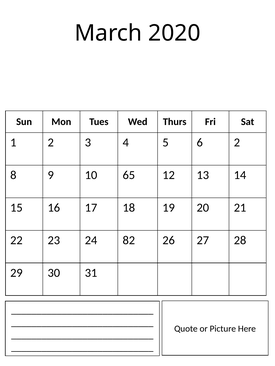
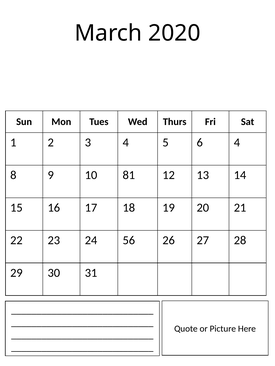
6 2: 2 -> 4 (237, 143)
65: 65 -> 81 (129, 175)
82: 82 -> 56 (129, 241)
